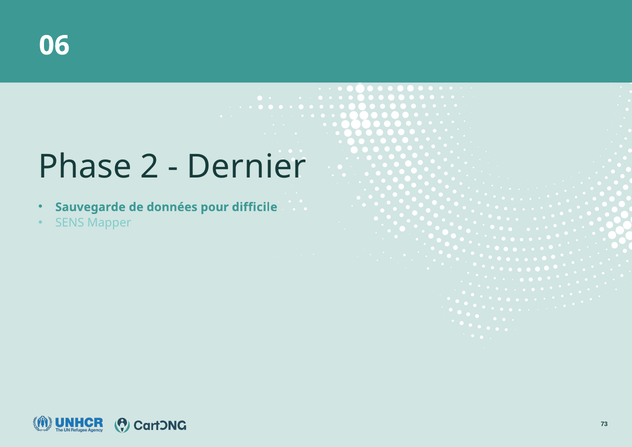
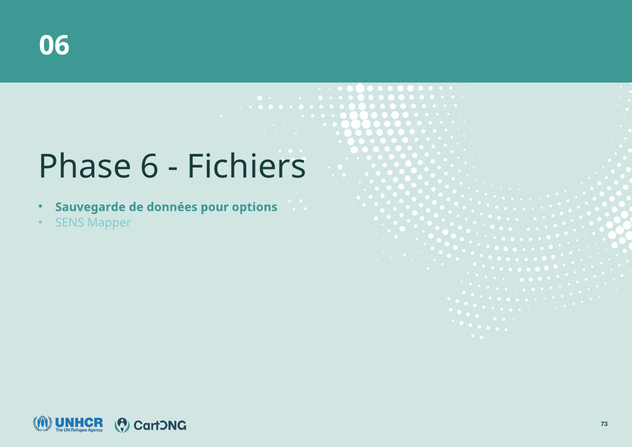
2: 2 -> 6 (150, 167)
Dernier: Dernier -> Fichiers (247, 167)
difficile: difficile -> options (255, 207)
